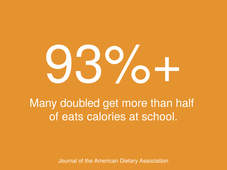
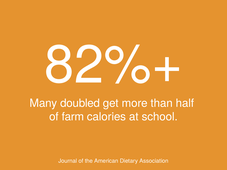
93%+: 93%+ -> 82%+ (114, 65)
eats: eats -> farm (73, 117)
